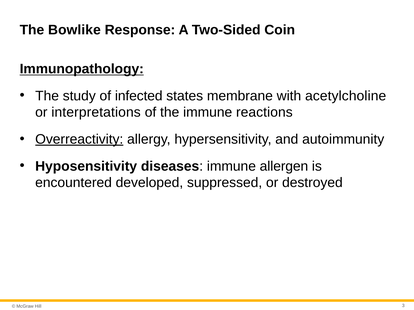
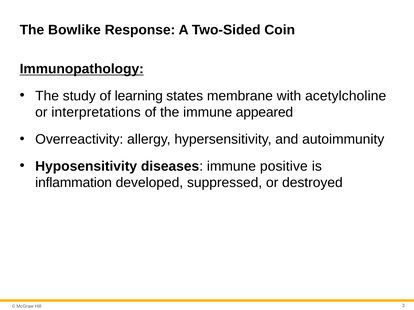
infected: infected -> learning (139, 96)
reactions: reactions -> appeared (264, 113)
Overreactivity underline: present -> none (79, 139)
allergen: allergen -> positive (284, 166)
encountered: encountered -> inflammation (74, 183)
